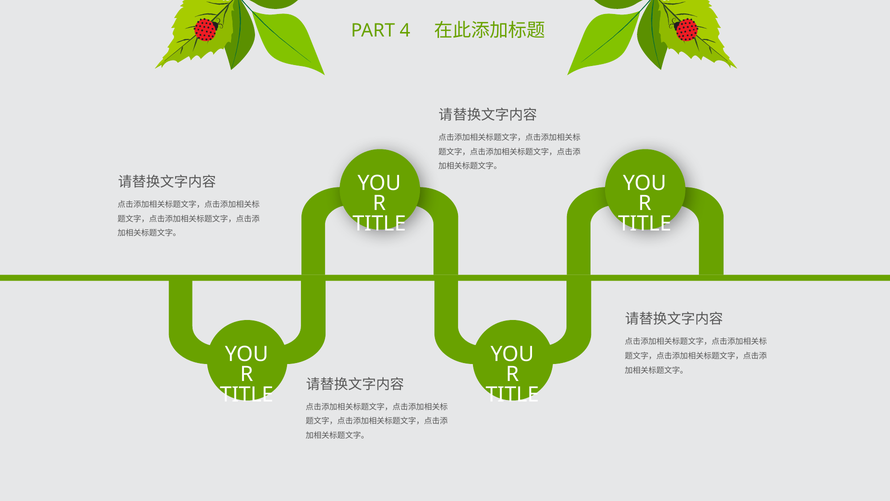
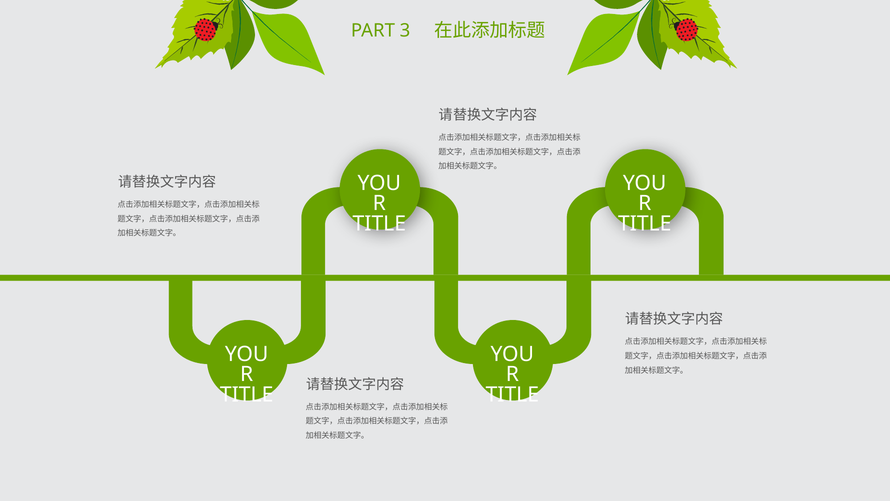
4: 4 -> 3 (405, 31)
